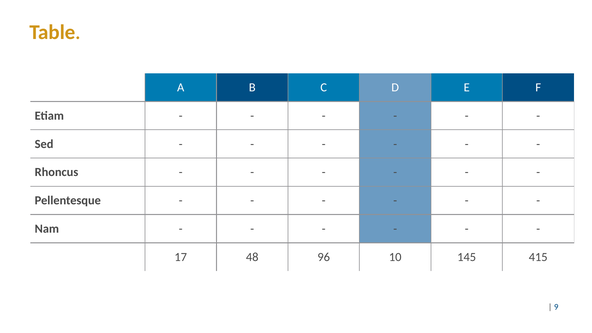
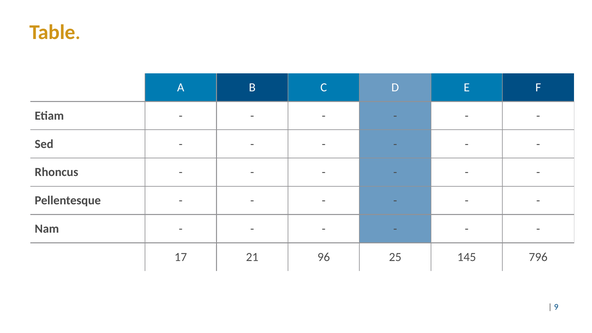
48: 48 -> 21 (252, 257)
10: 10 -> 25 (395, 257)
415: 415 -> 796 (538, 257)
